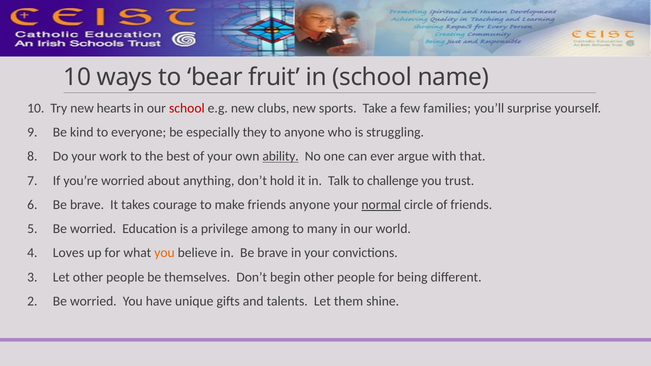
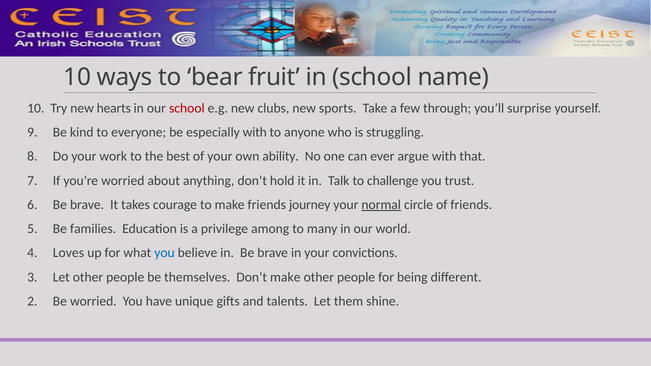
families: families -> through (447, 108)
especially they: they -> with (255, 132)
ability underline: present -> none (281, 157)
friends anyone: anyone -> journey (310, 205)
5 Be worried: worried -> families (93, 229)
you colour: orange -> blue (164, 253)
Don’t begin: begin -> make (285, 277)
